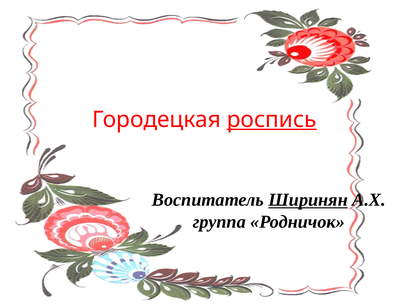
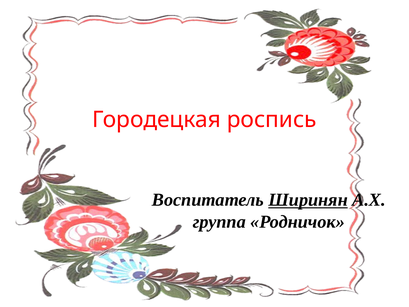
роспись underline: present -> none (272, 120)
